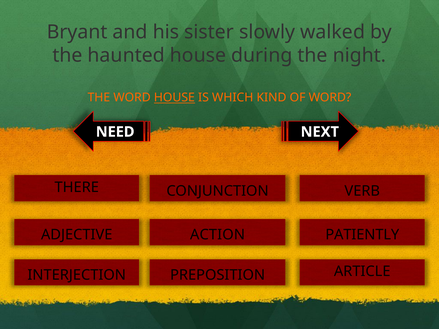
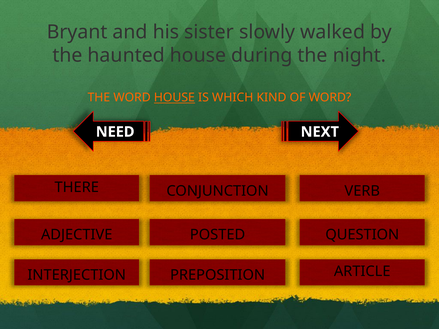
ACTION: ACTION -> POSTED (218, 235)
PATIENTLY: PATIENTLY -> QUESTION (362, 235)
